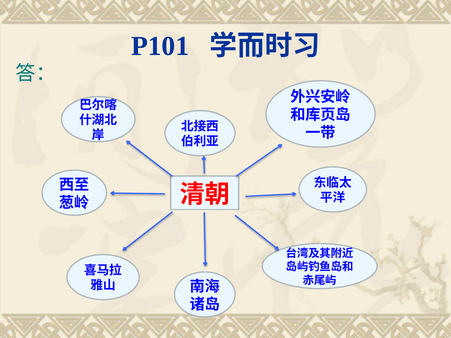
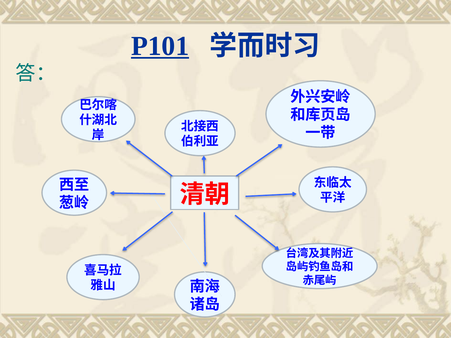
P101 underline: none -> present (160, 46)
